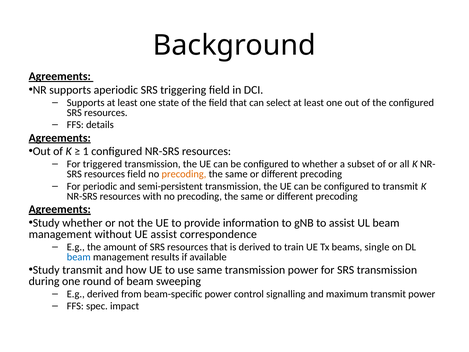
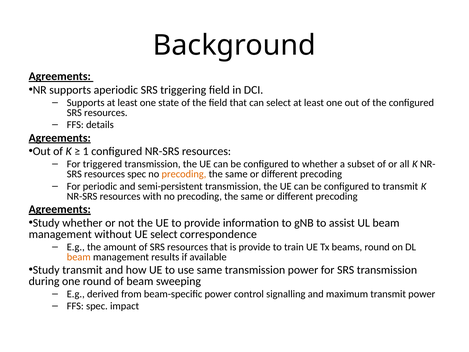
resources field: field -> spec (137, 174)
UE assist: assist -> select (164, 234)
is derived: derived -> provide (255, 247)
beams single: single -> round (377, 247)
beam colour: blue -> orange (79, 257)
